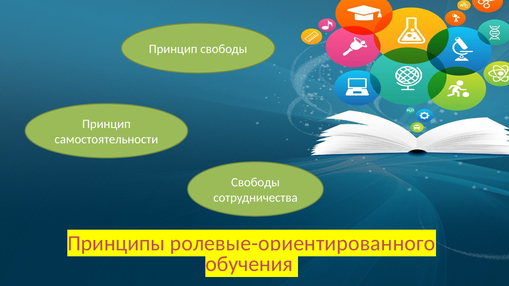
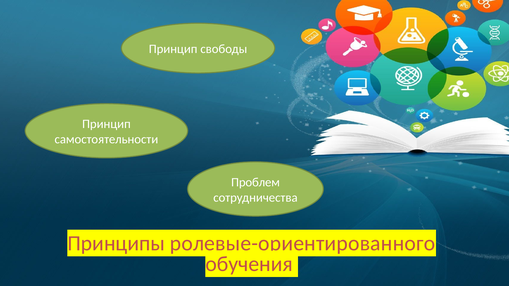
Свободы: Свободы -> Проблем (256, 182)
